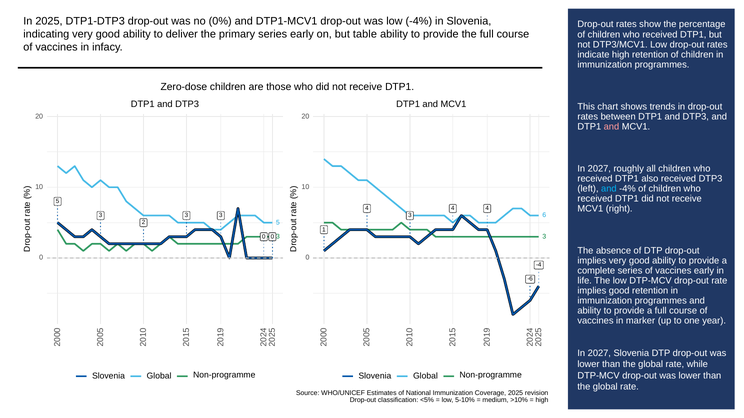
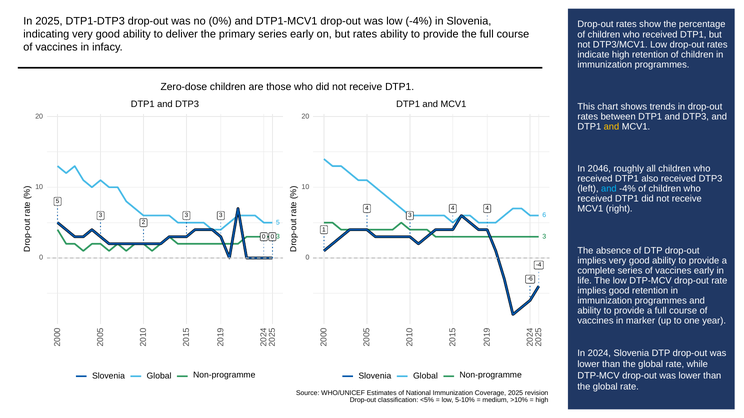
but table: table -> rates (365, 34)
and colour: pink -> yellow (611, 127)
2027: 2027 -> 2046 (599, 169)
2027: 2027 -> 2024 (599, 354)
